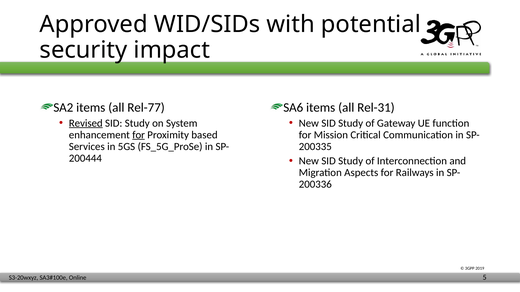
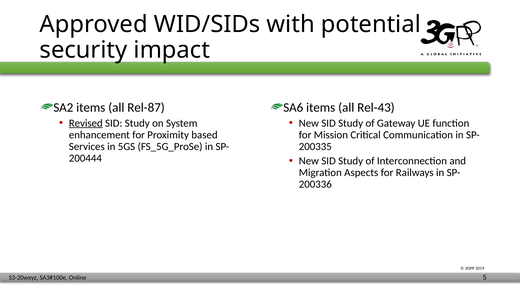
Rel-77: Rel-77 -> Rel-87 (146, 108)
Rel-31: Rel-31 -> Rel-43 (376, 108)
for underline: present -> none (139, 135)
